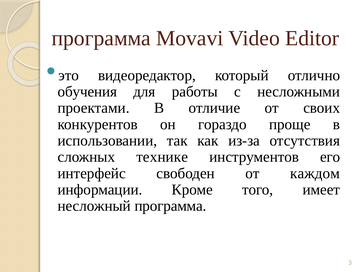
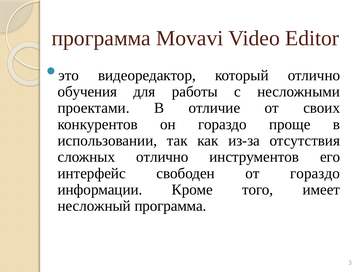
сложных технике: технике -> отлично (162, 157)
от каждом: каждом -> гораздо (315, 173)
